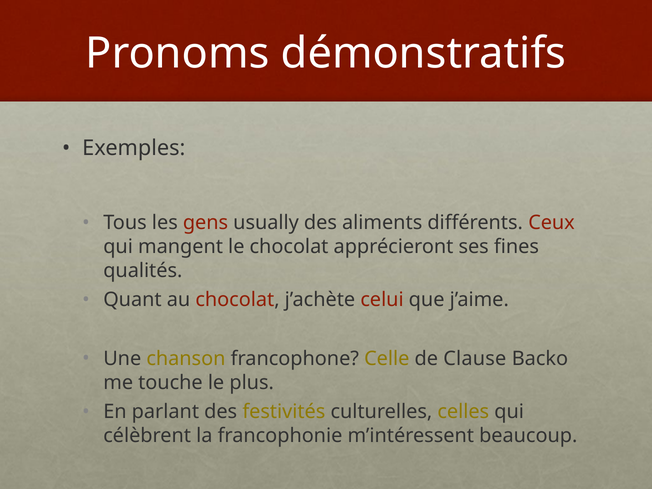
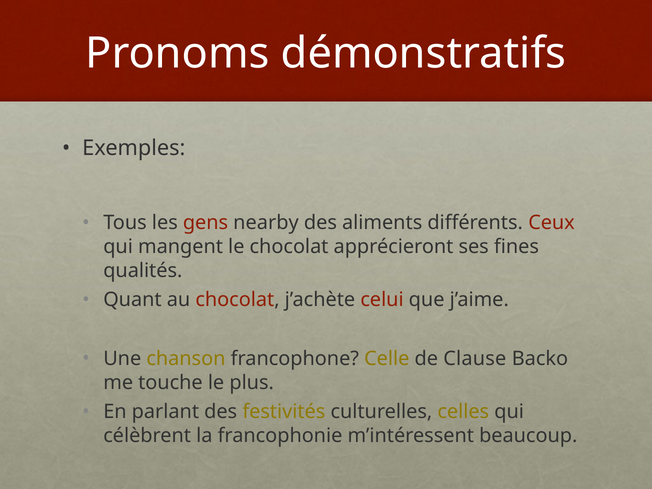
usually: usually -> nearby (266, 223)
